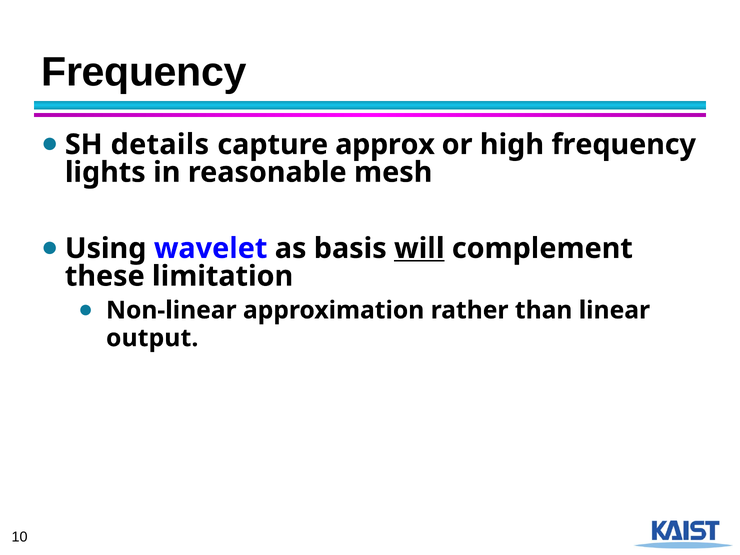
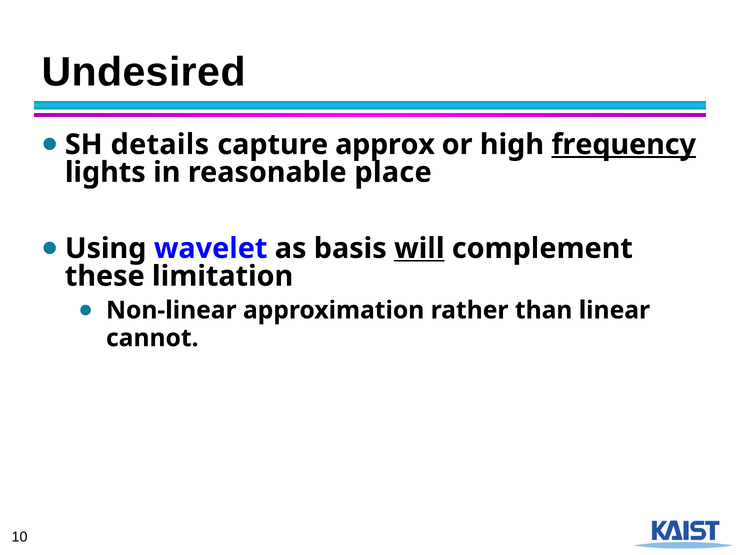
Frequency: Frequency -> Undesired (144, 72)
frequency underline: none -> present (624, 145)
mesh: mesh -> place (393, 172)
output: output -> cannot (152, 338)
